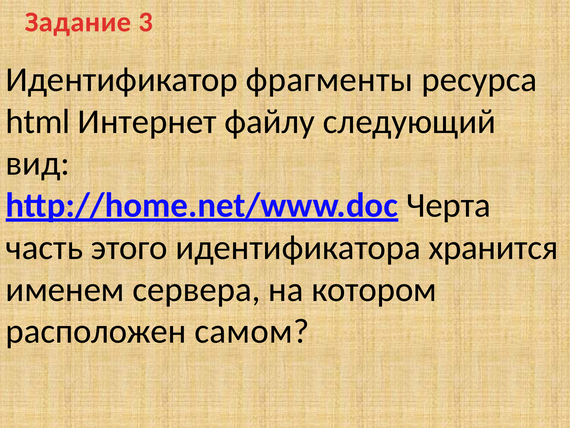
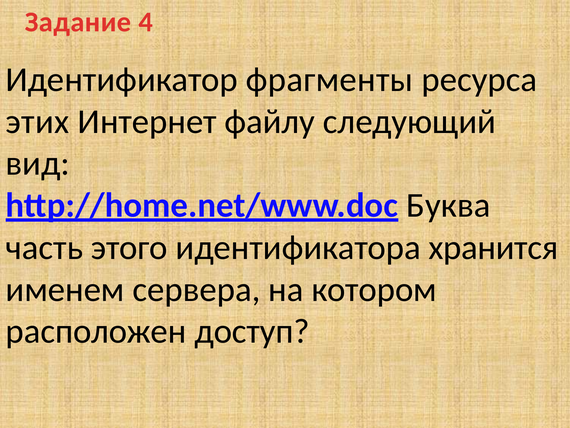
3: 3 -> 4 (146, 22)
html: html -> этих (37, 121)
Черта: Черта -> Буква (448, 205)
самом: самом -> доступ (252, 331)
